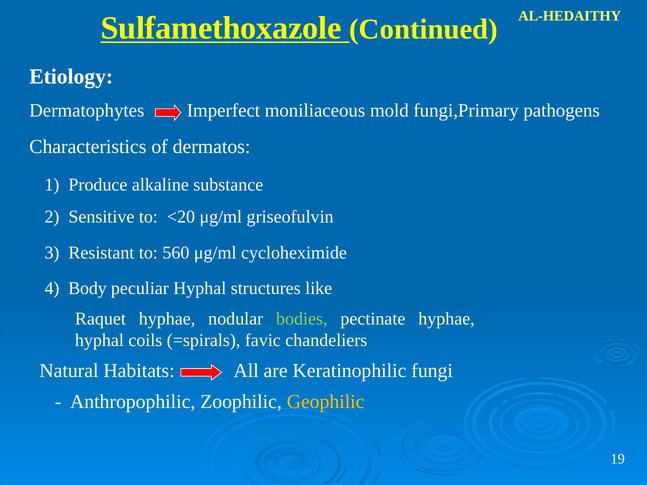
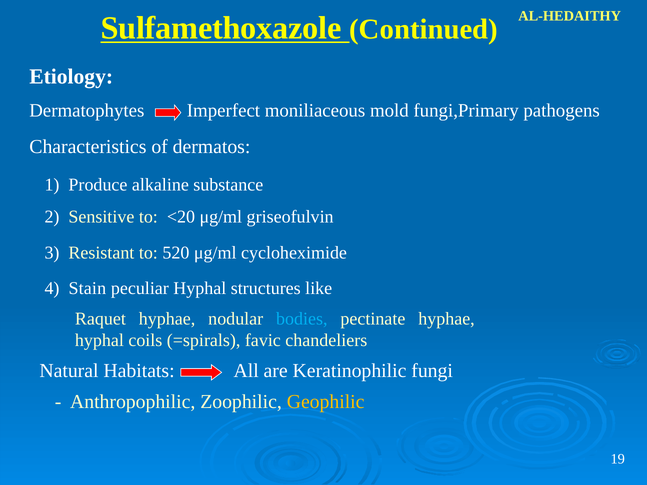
560: 560 -> 520 (176, 253)
Body: Body -> Stain (87, 288)
bodies colour: light green -> light blue (302, 319)
